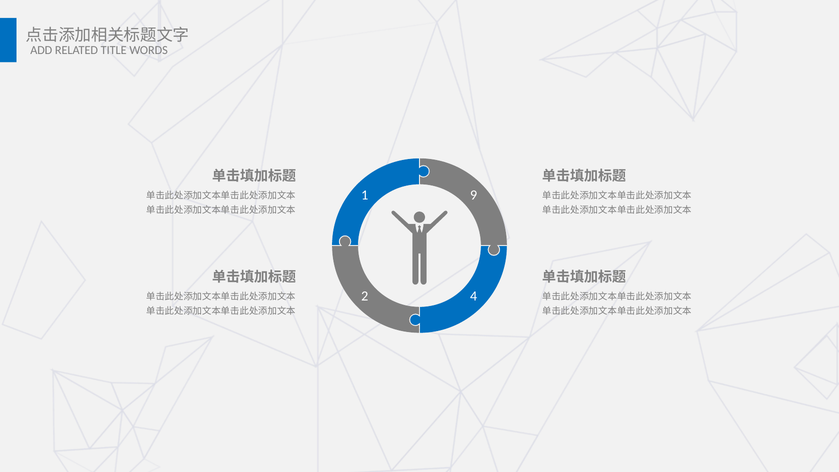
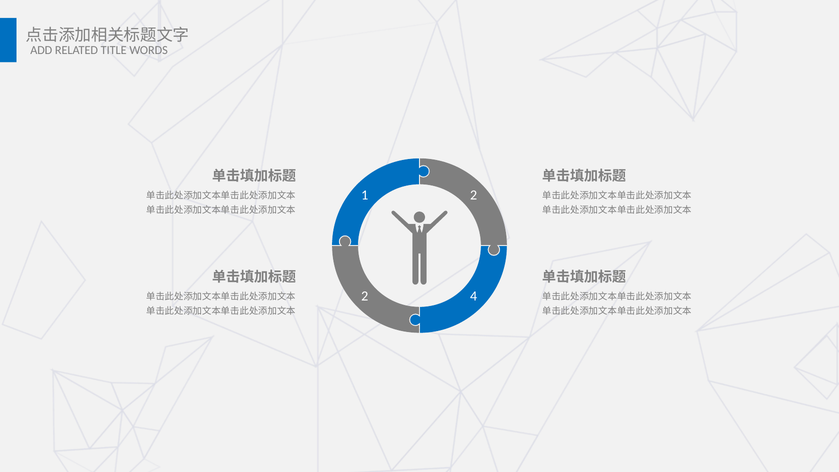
1 9: 9 -> 2 (474, 195)
